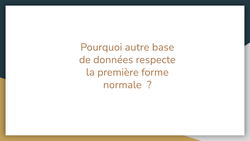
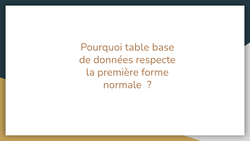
autre: autre -> table (137, 47)
